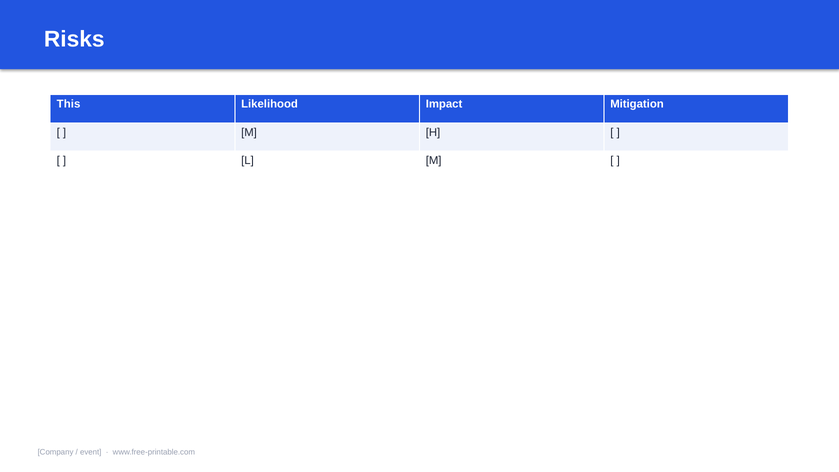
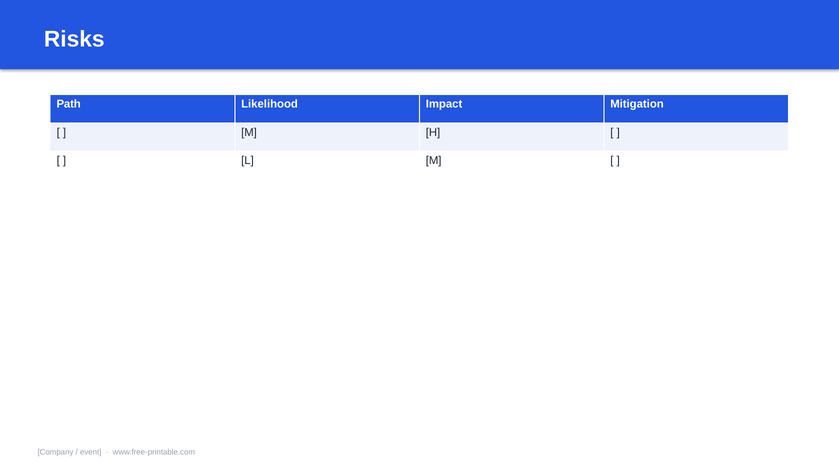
This: This -> Path (69, 104)
